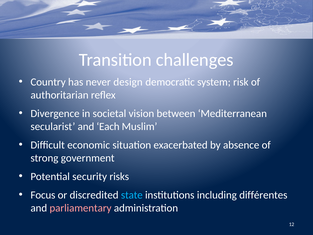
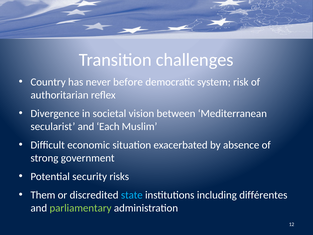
design: design -> before (128, 82)
Focus: Focus -> Them (43, 195)
parliamentary colour: pink -> light green (81, 208)
